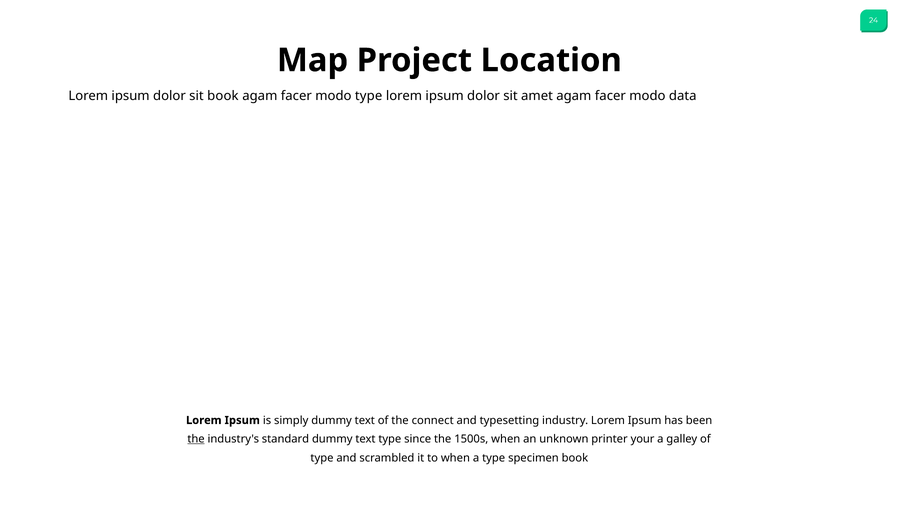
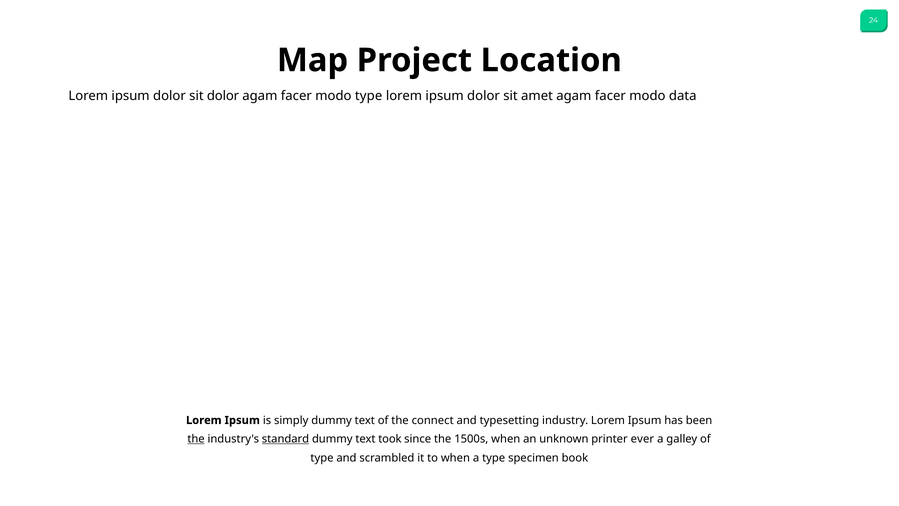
sit book: book -> dolor (223, 96)
standard underline: none -> present (285, 439)
text type: type -> took (390, 439)
your: your -> ever (642, 439)
